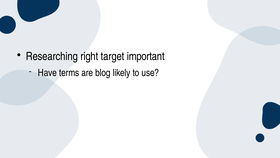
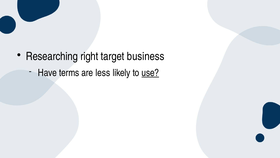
important: important -> business (146, 56)
blog: blog -> less (103, 73)
use underline: none -> present (150, 73)
